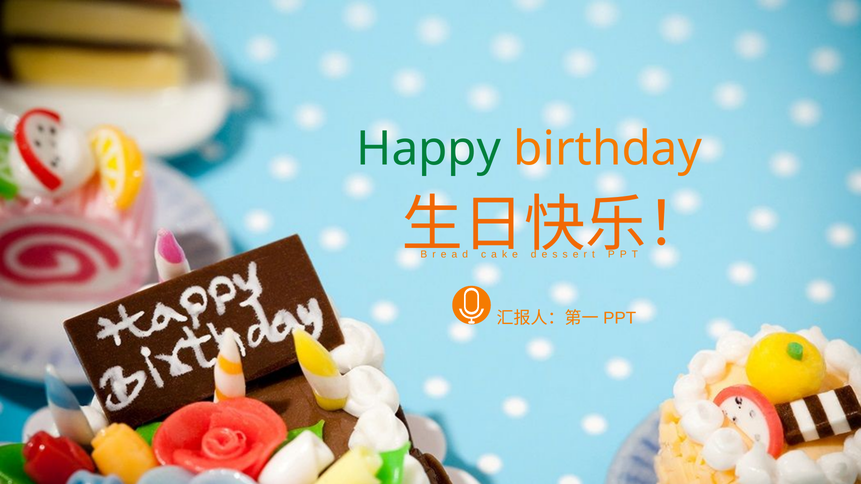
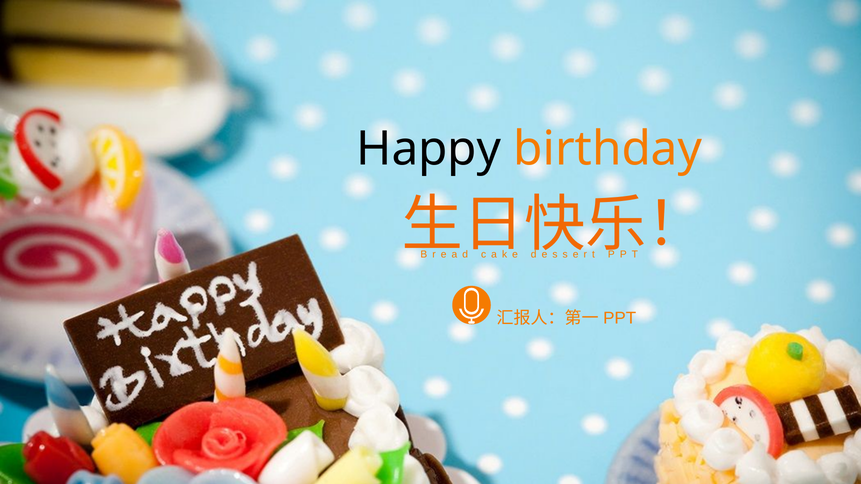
Happy colour: green -> black (429, 149)
